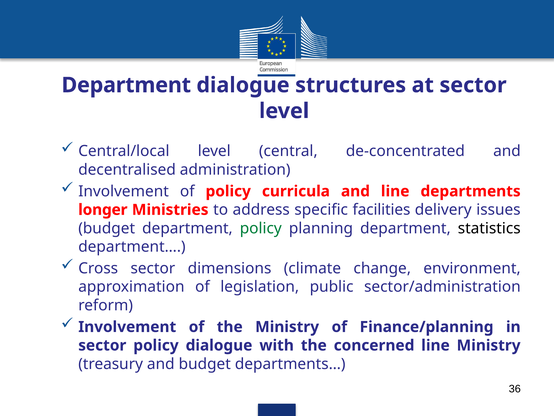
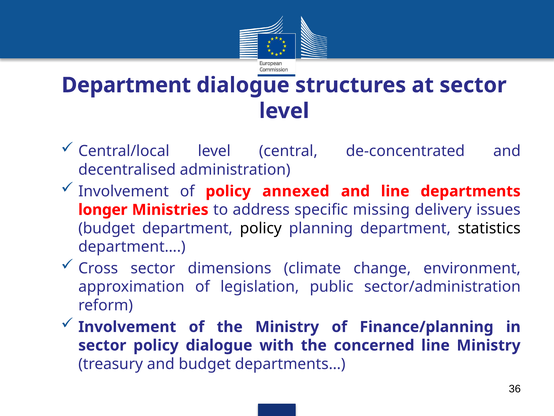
curricula: curricula -> annexed (296, 191)
facilities: facilities -> missing (381, 210)
policy colour: green -> black (261, 228)
